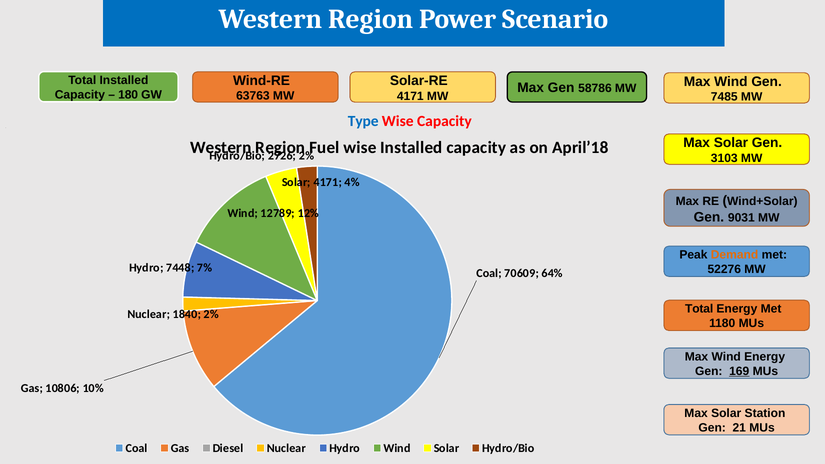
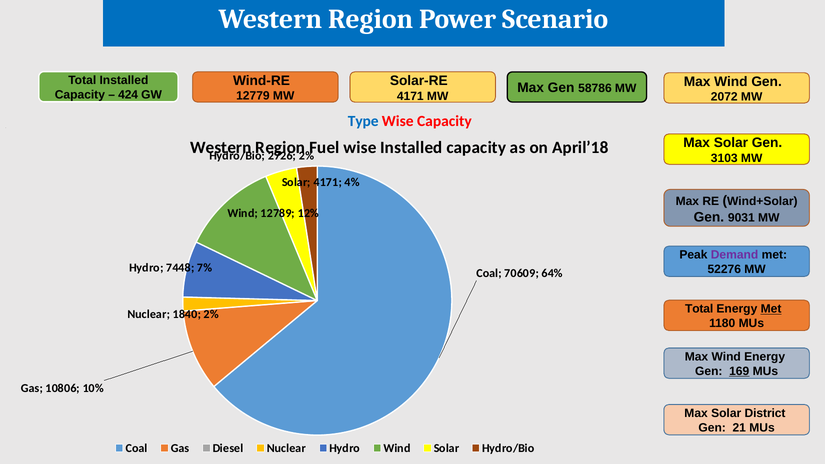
180: 180 -> 424 (128, 95)
63763: 63763 -> 12779 (253, 96)
7485: 7485 -> 2072 (724, 97)
Demand colour: orange -> purple (735, 255)
Met underline: none -> present (771, 309)
Station: Station -> District (765, 413)
